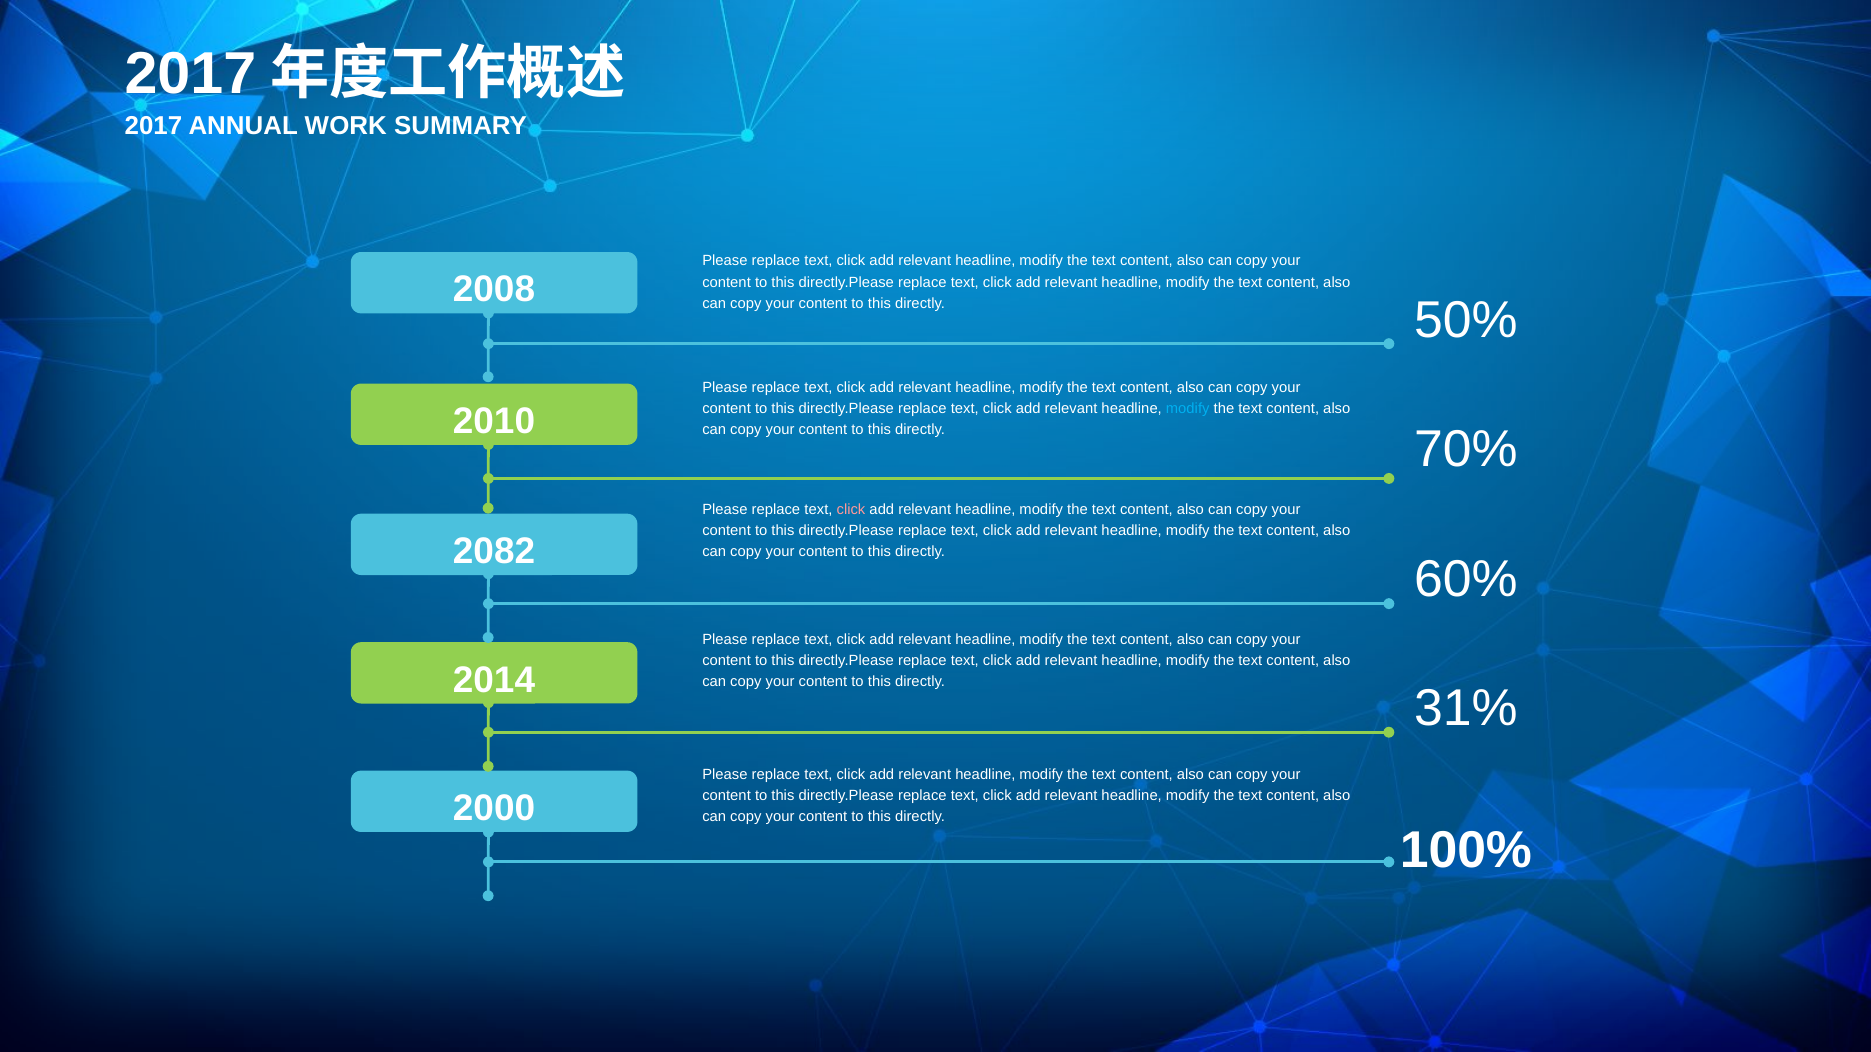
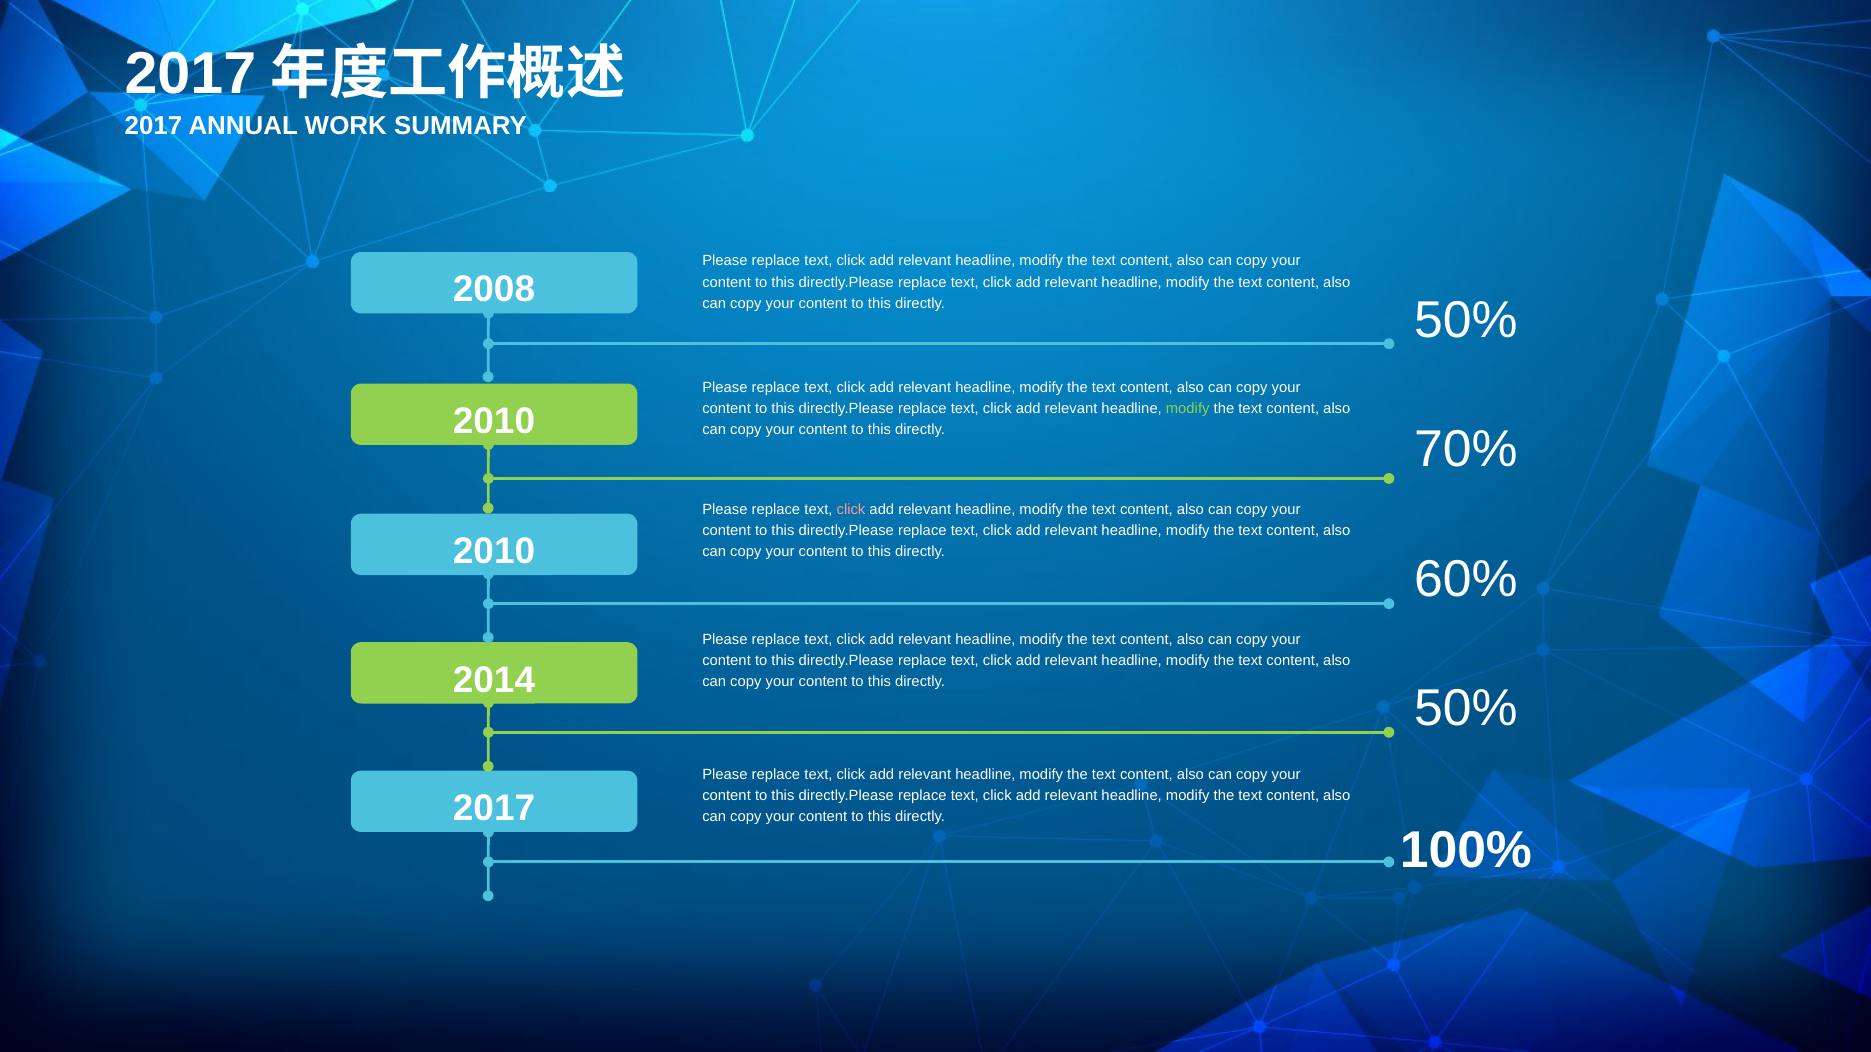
modify colour: light blue -> light green (1188, 409)
2082: 2082 -> 2010 (494, 552)
31%: 31% -> 50% (1466, 709)
2000: 2000 -> 2017 (494, 809)
